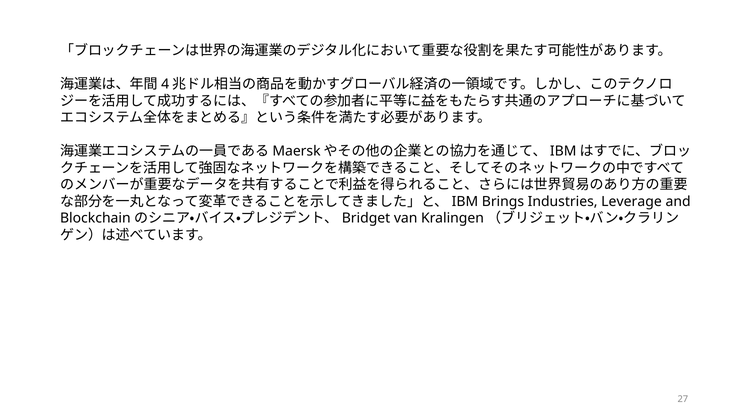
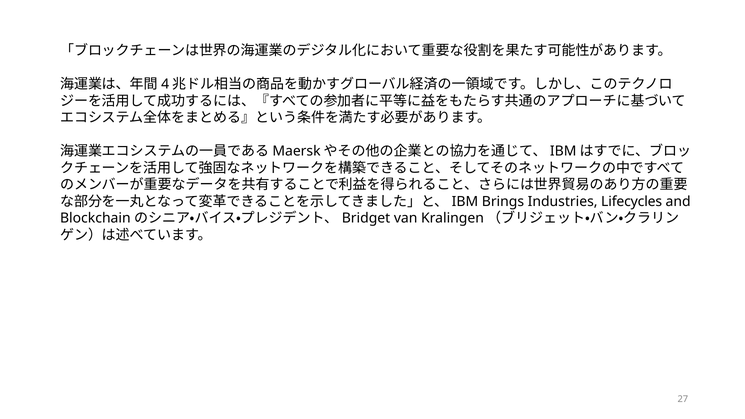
Leverage: Leverage -> Lifecycles (632, 201)
